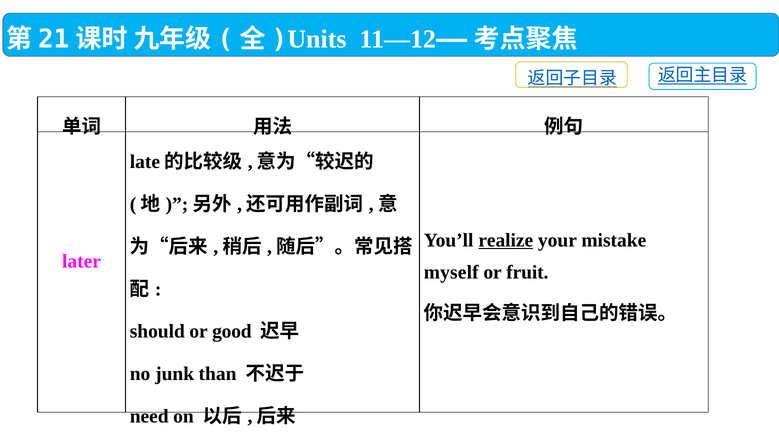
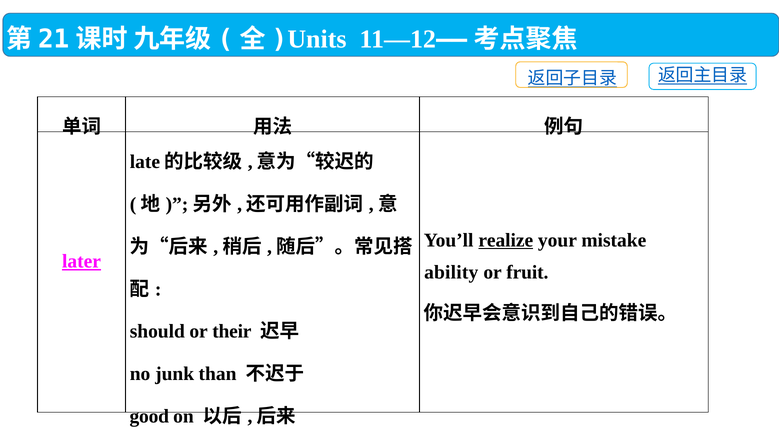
later underline: none -> present (82, 261)
myself: myself -> ability (451, 273)
good: good -> their (232, 332)
need: need -> good (149, 416)
